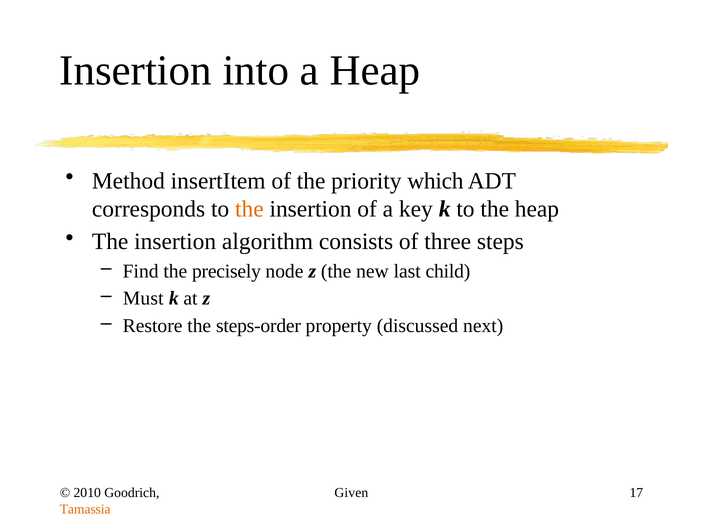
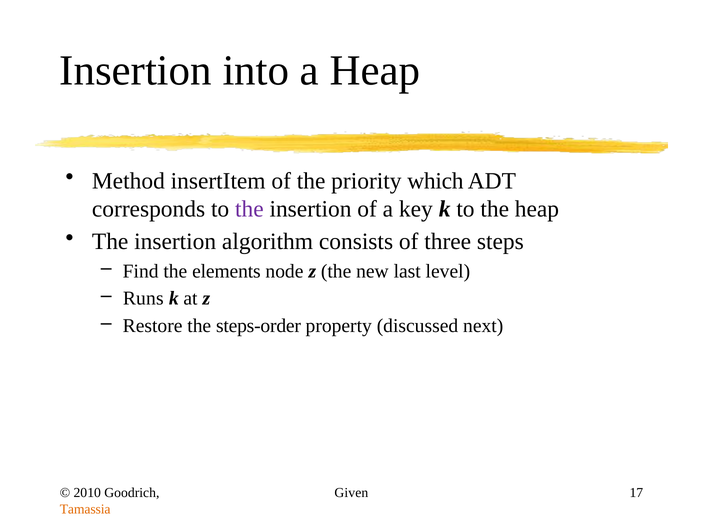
the colour: orange -> purple (249, 209)
precisely: precisely -> elements (226, 271)
child: child -> level (448, 271)
Must: Must -> Runs (143, 299)
